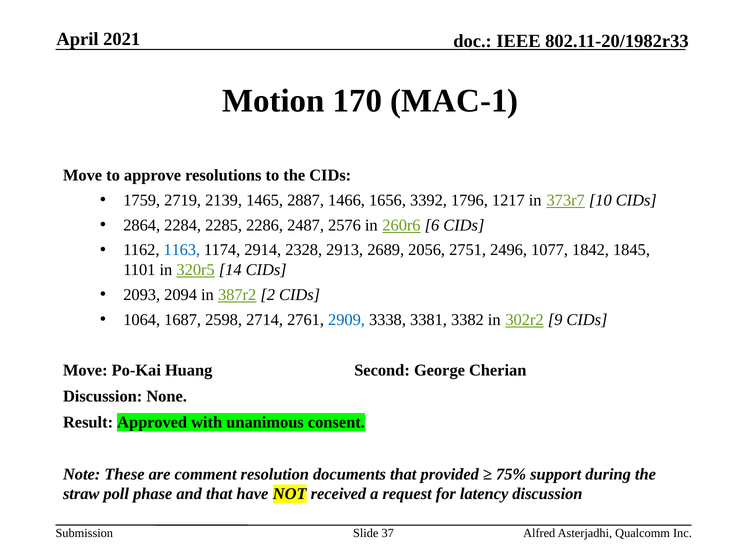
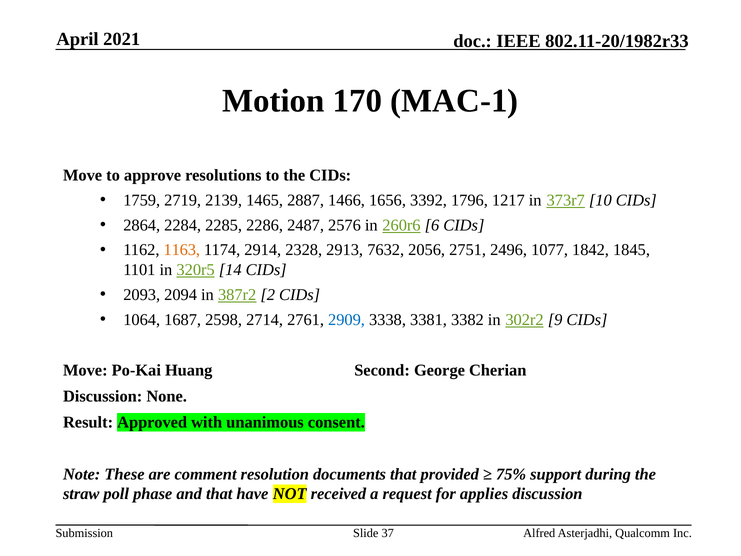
1163 colour: blue -> orange (182, 250)
2689: 2689 -> 7632 (386, 250)
latency: latency -> applies (484, 494)
